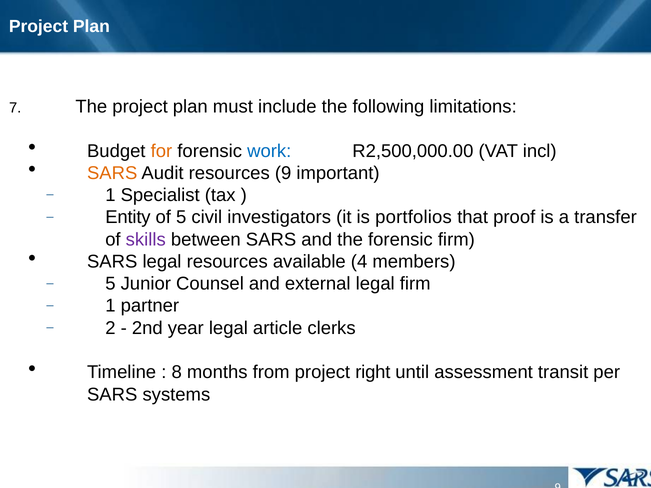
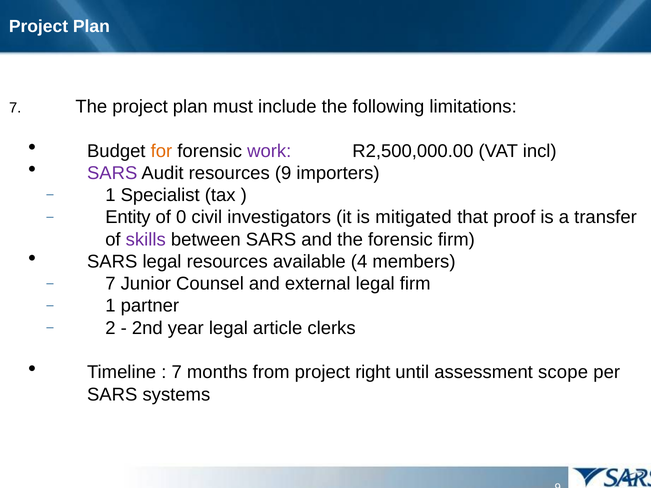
work colour: blue -> purple (269, 151)
SARS colour: orange -> purple (112, 173)
important: important -> importers (338, 173)
of 5: 5 -> 0 (181, 217)
portfolios: portfolios -> mitigated (414, 217)
5: 5 -> 7 (110, 284)
8: 8 -> 7 (177, 373)
transit: transit -> scope (563, 373)
